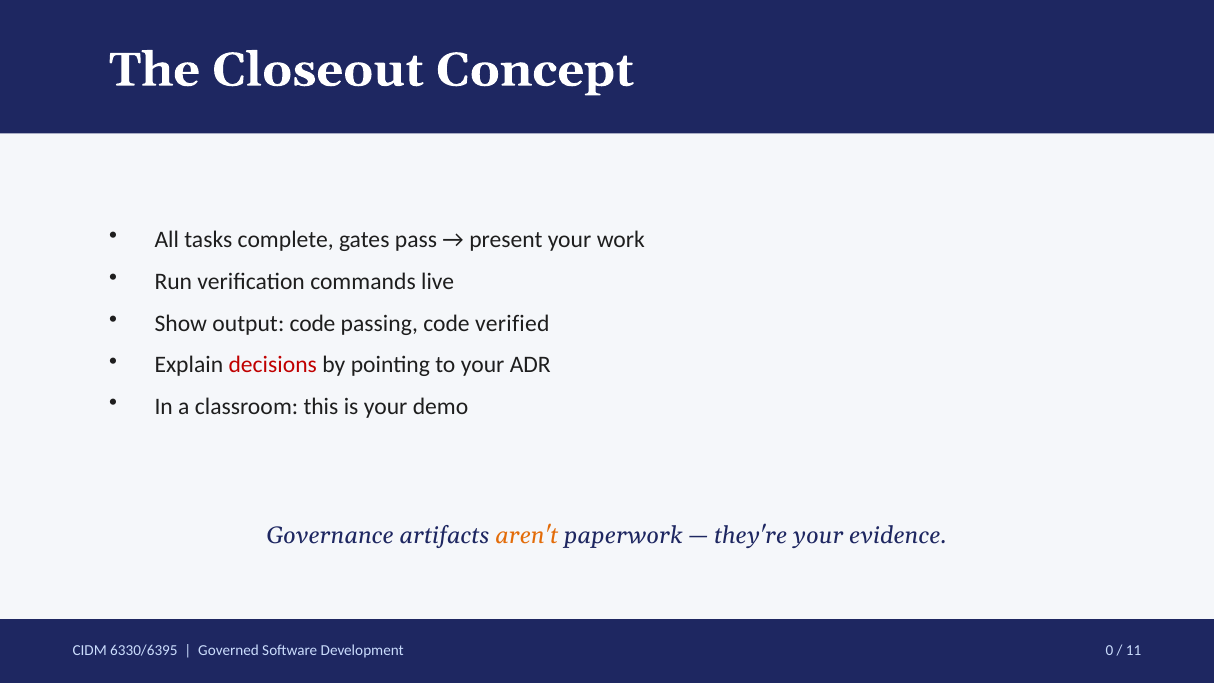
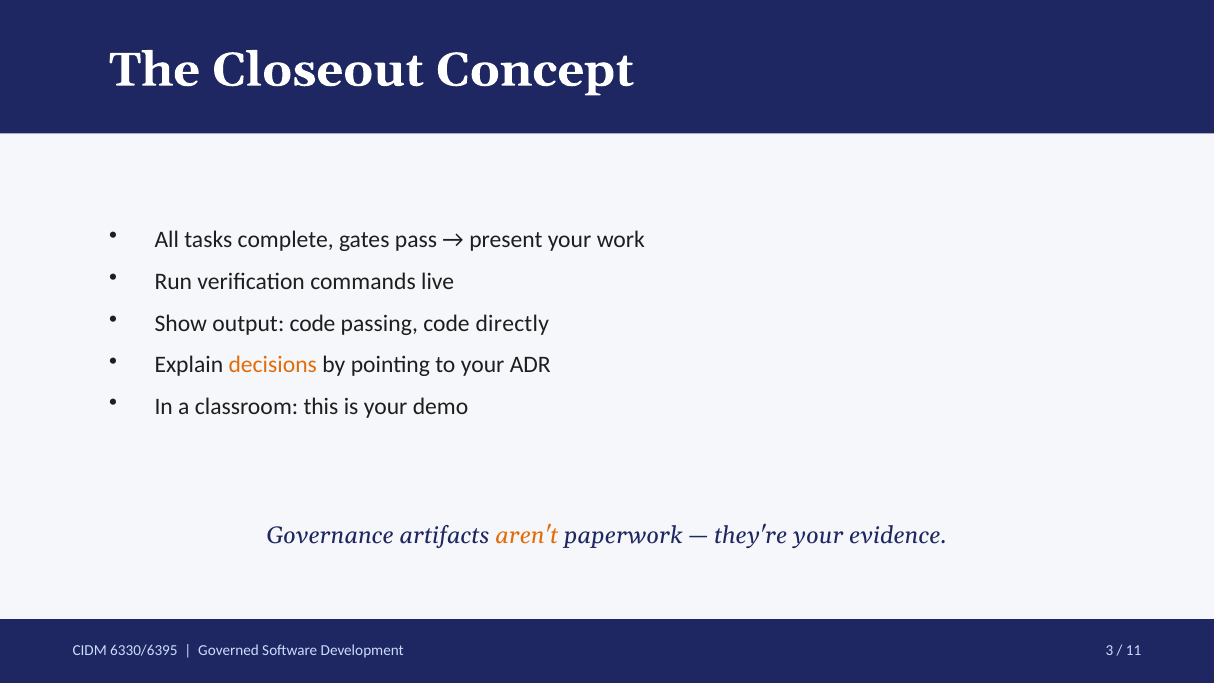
verified: verified -> directly (512, 323)
decisions colour: red -> orange (273, 365)
0: 0 -> 3 (1110, 650)
